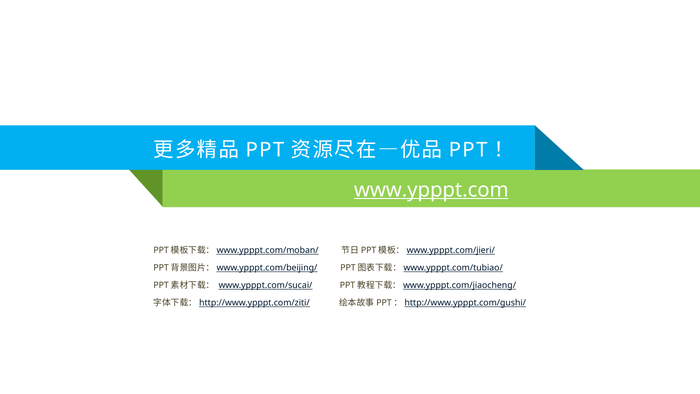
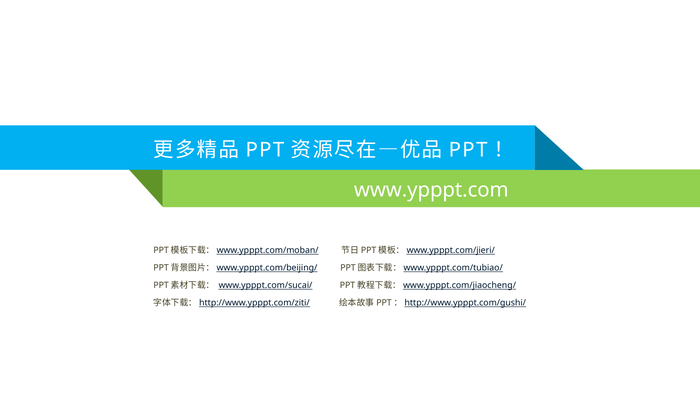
www.ypppt.com underline: present -> none (431, 190)
